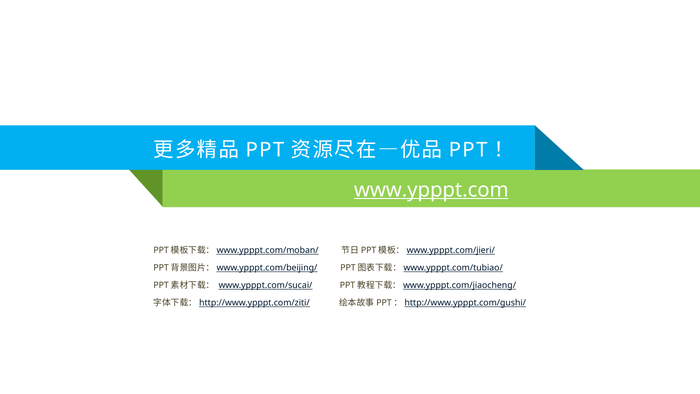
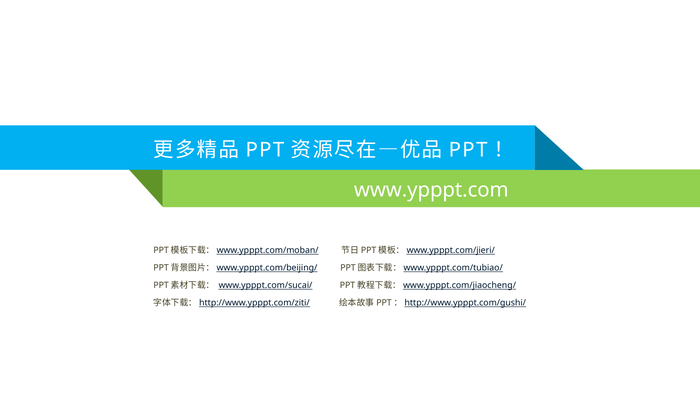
www.ypppt.com underline: present -> none (431, 190)
